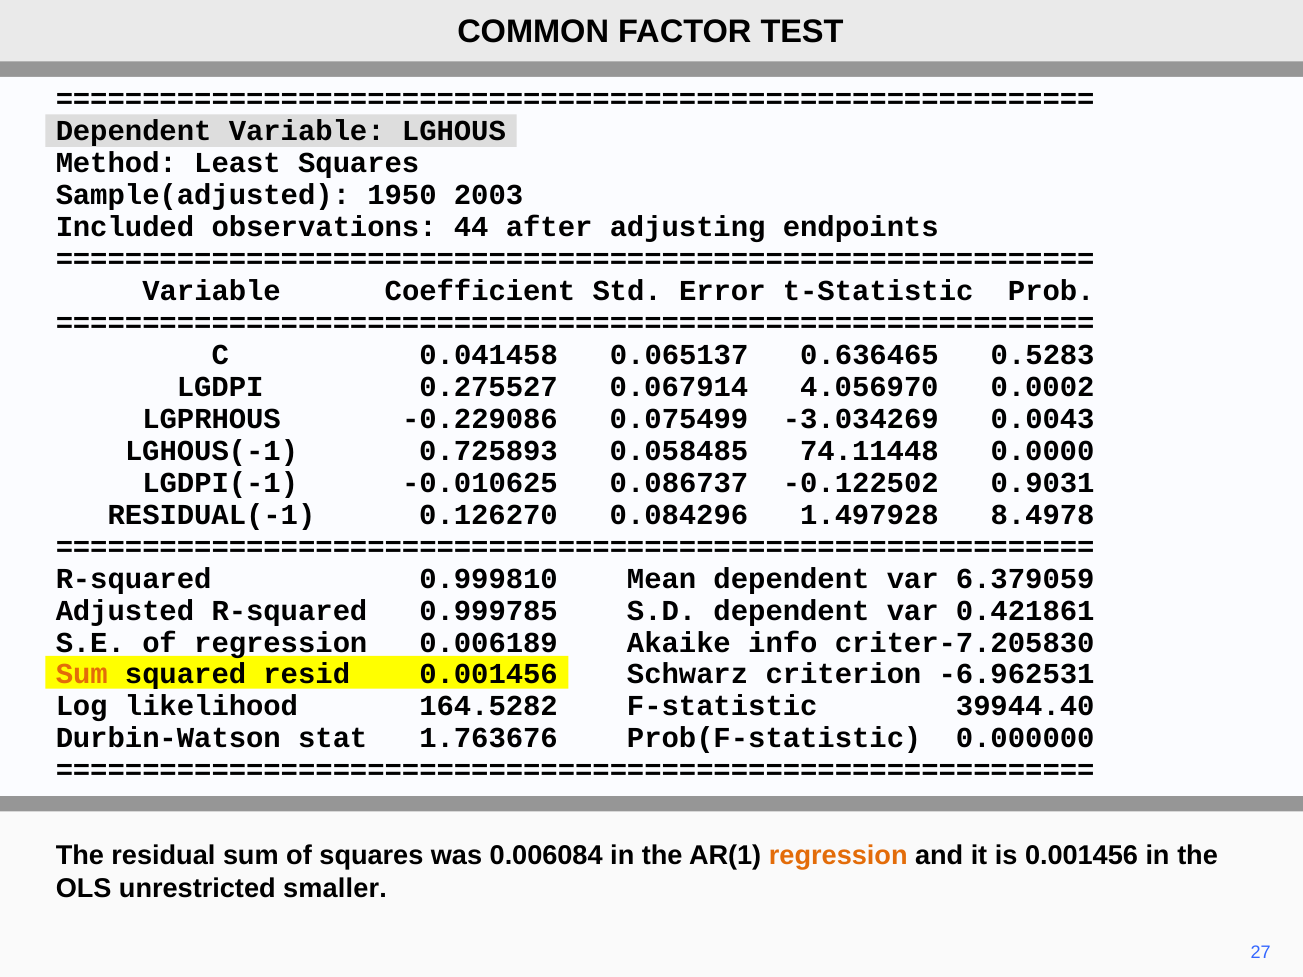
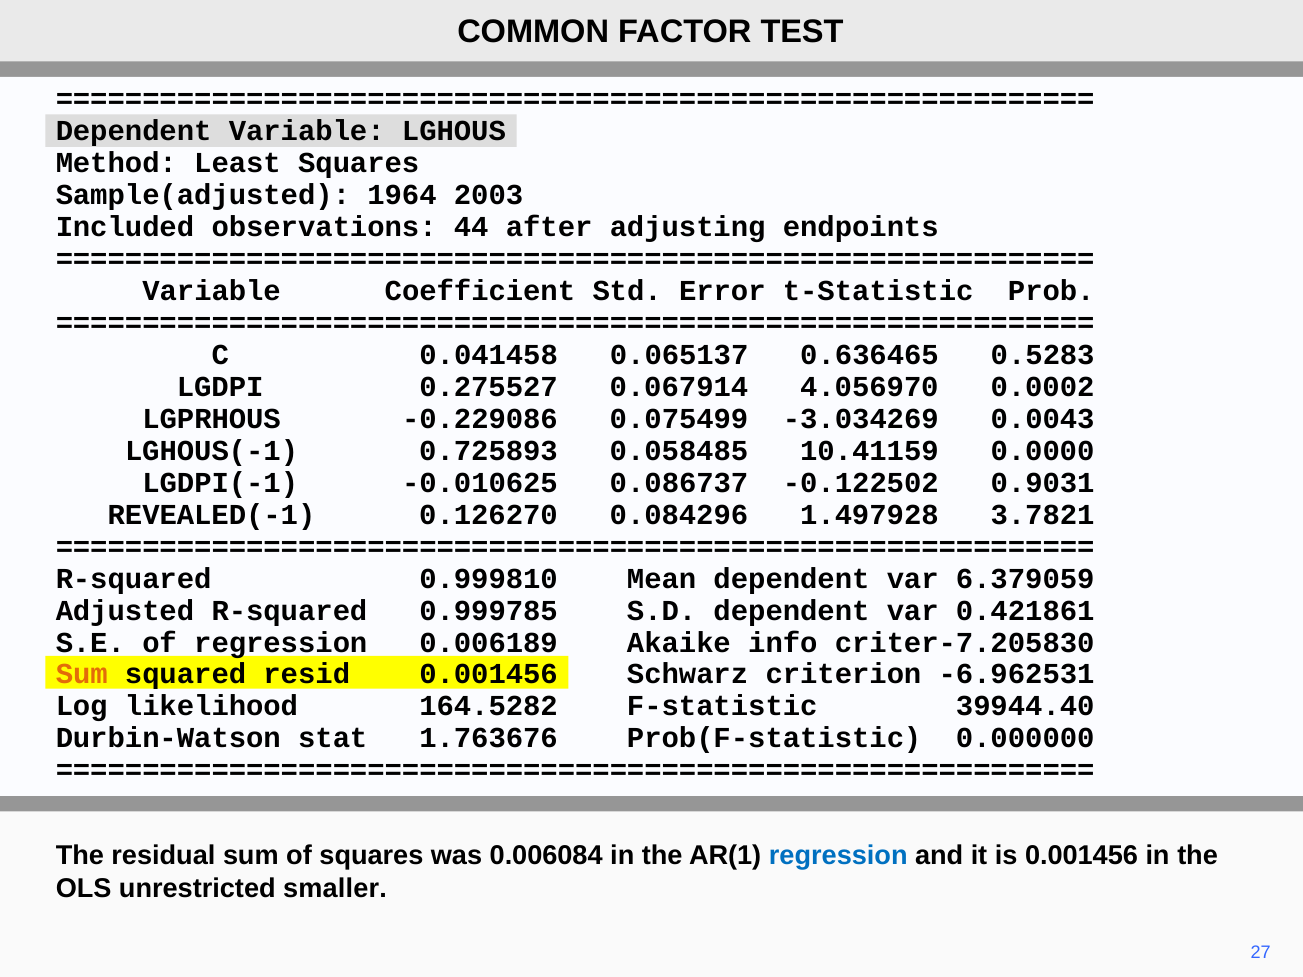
1950: 1950 -> 1964 (402, 195)
74.11448: 74.11448 -> 10.41159 (869, 451)
RESIDUAL(-1: RESIDUAL(-1 -> REVEALED(-1 (212, 515)
8.4978: 8.4978 -> 3.7821 (1043, 515)
regression colour: orange -> blue (838, 856)
